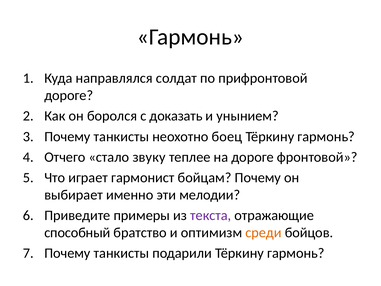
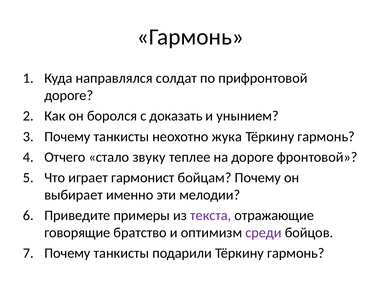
боец: боец -> жука (227, 136)
способный: способный -> говорящие (77, 232)
среди colour: orange -> purple (264, 232)
